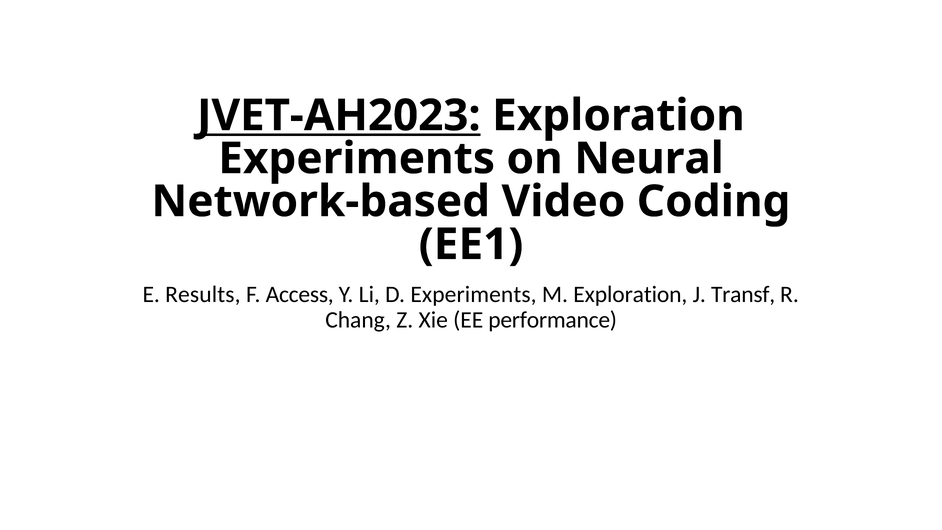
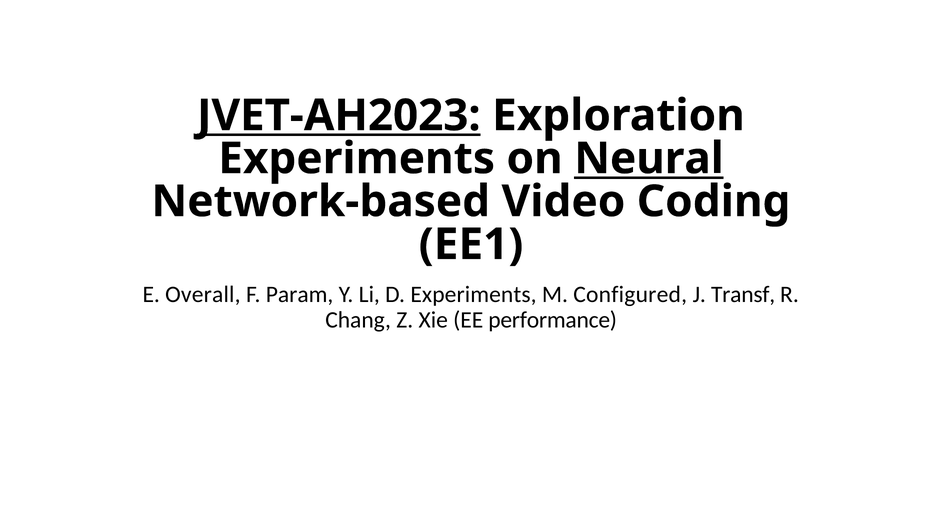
Neural underline: none -> present (649, 159)
Results: Results -> Overall (203, 294)
Access: Access -> Param (300, 294)
M Exploration: Exploration -> Configured (630, 294)
